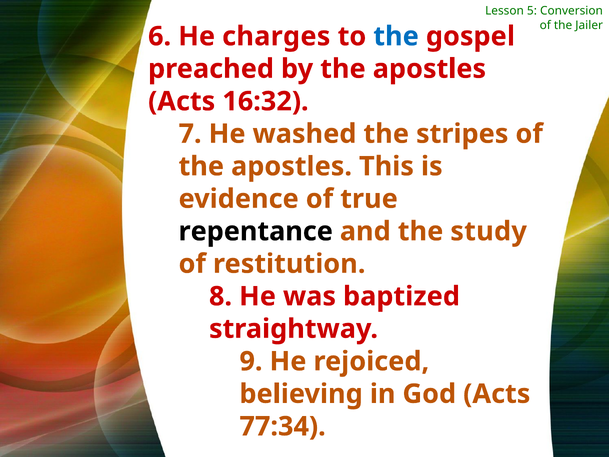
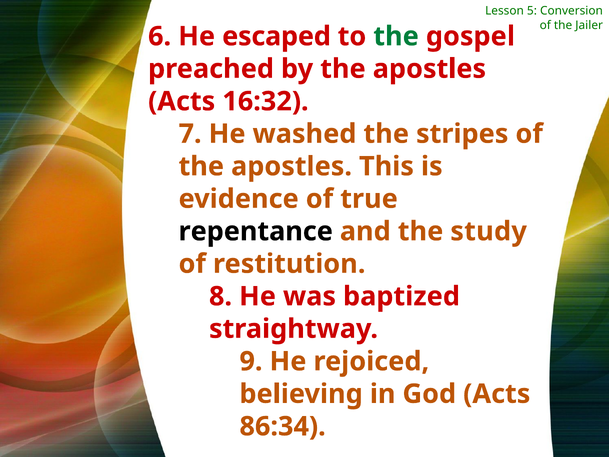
charges: charges -> escaped (276, 36)
the colour: blue -> green (396, 36)
77:34: 77:34 -> 86:34 (283, 426)
